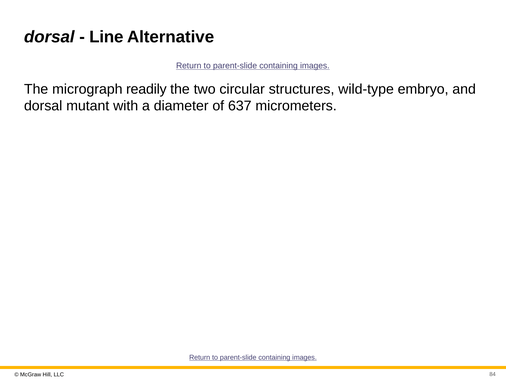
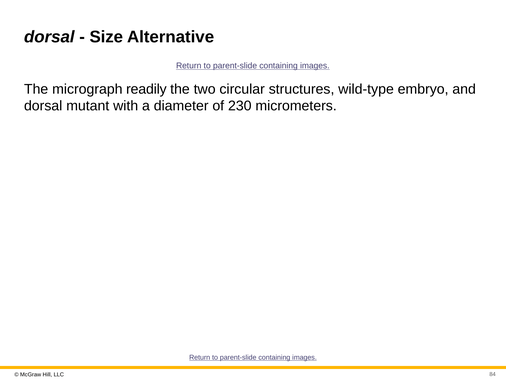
Line: Line -> Size (106, 37)
637: 637 -> 230 (240, 106)
